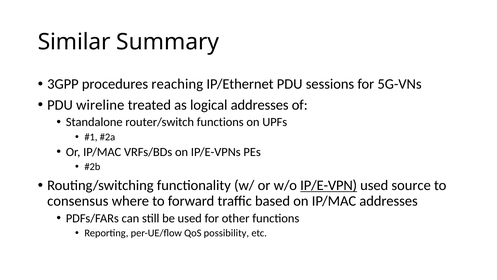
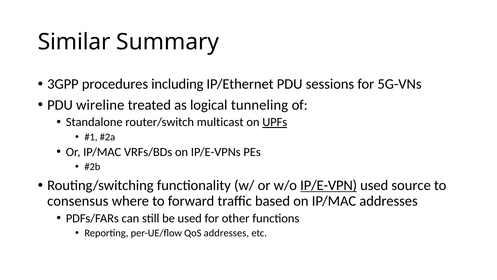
reaching: reaching -> including (177, 84)
logical addresses: addresses -> tunneling (260, 105)
router/switch functions: functions -> multicast (220, 122)
UPFs underline: none -> present (275, 122)
QoS possibility: possibility -> addresses (226, 233)
